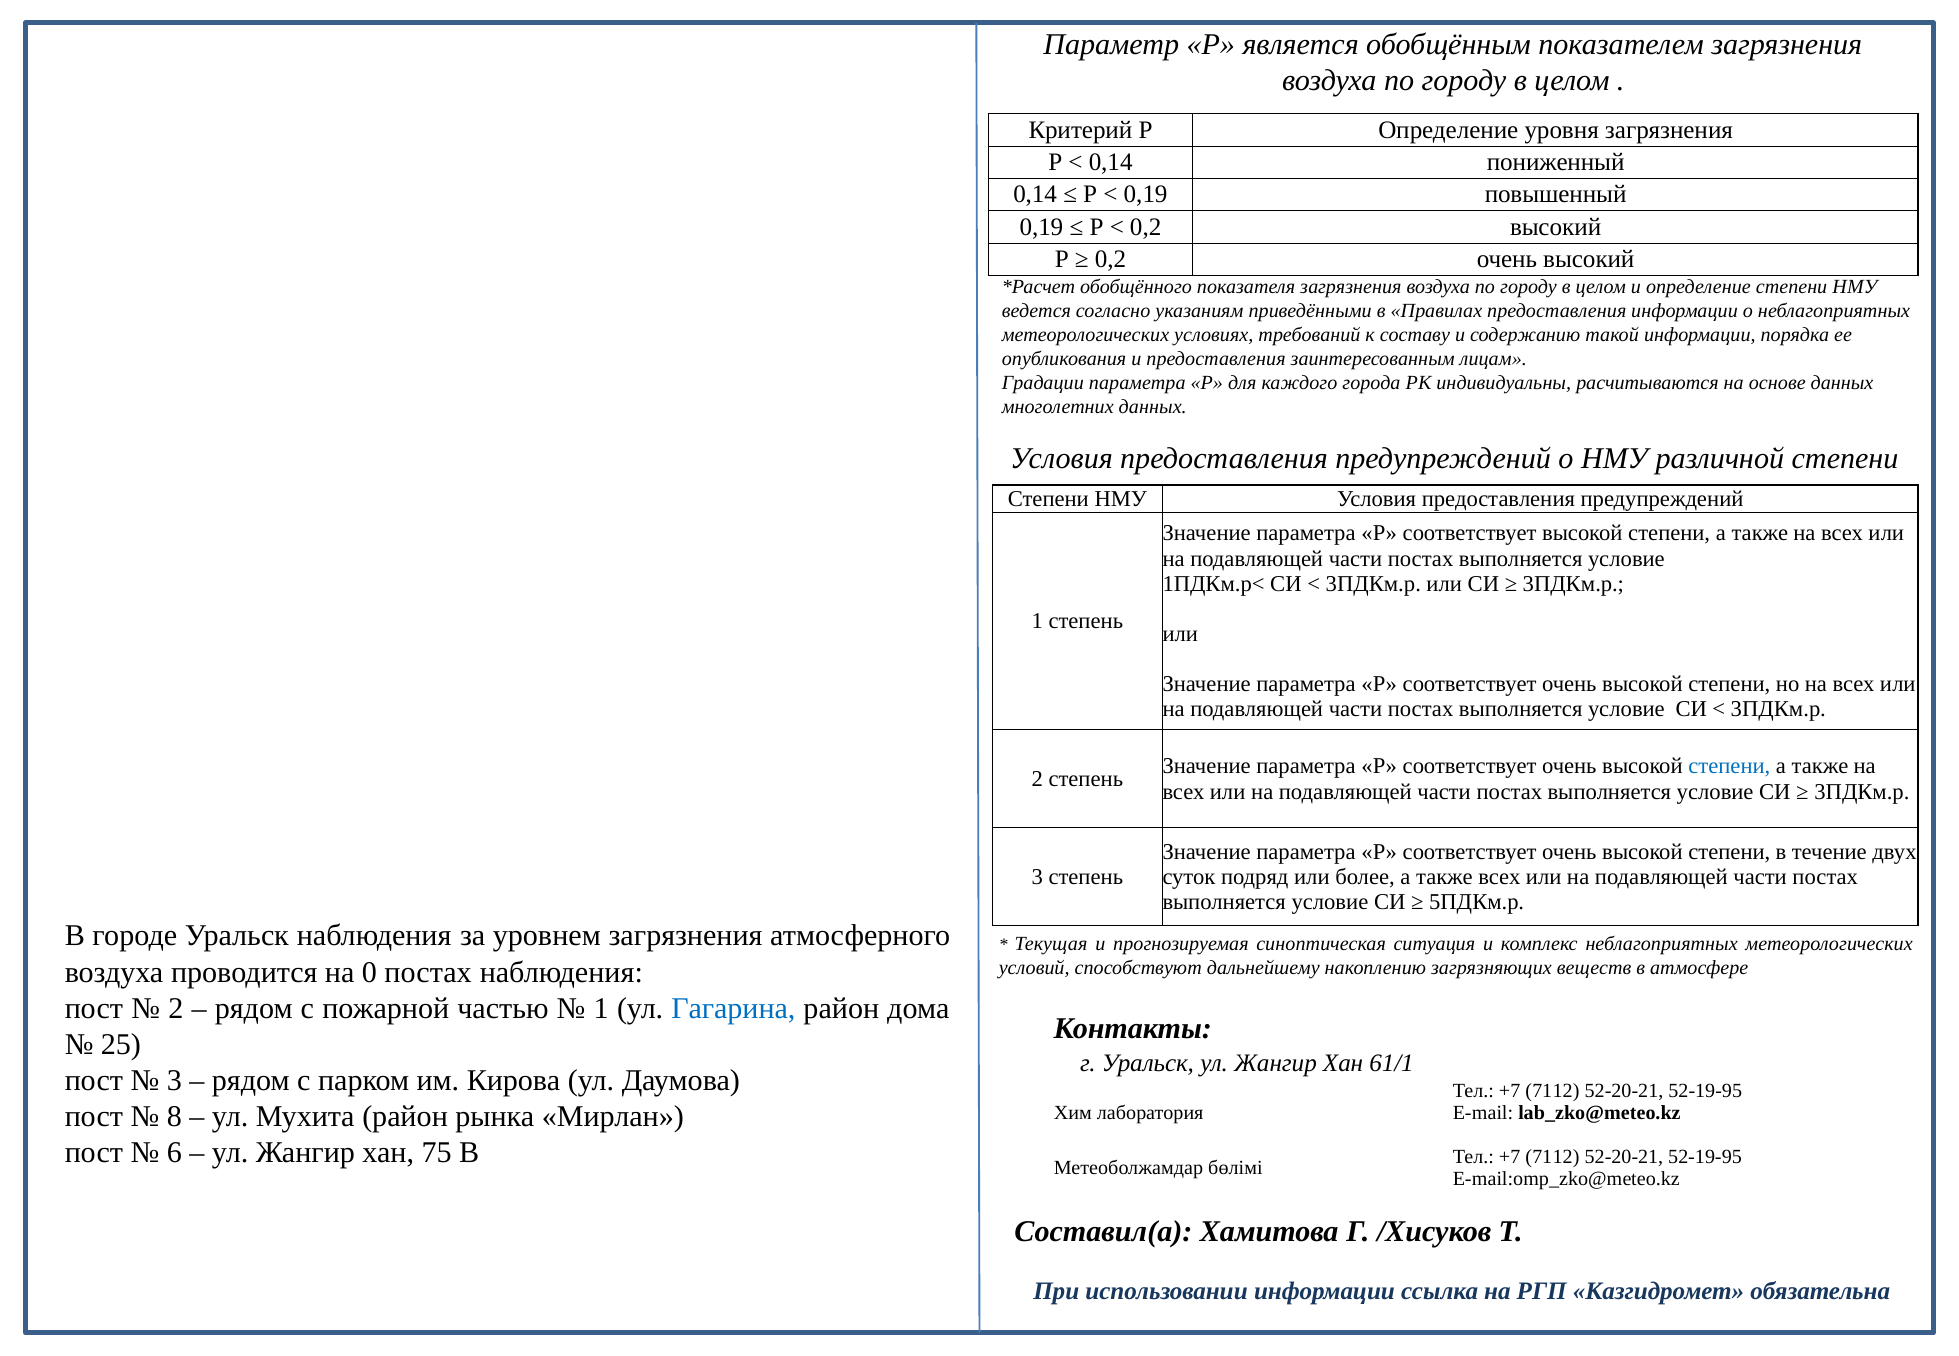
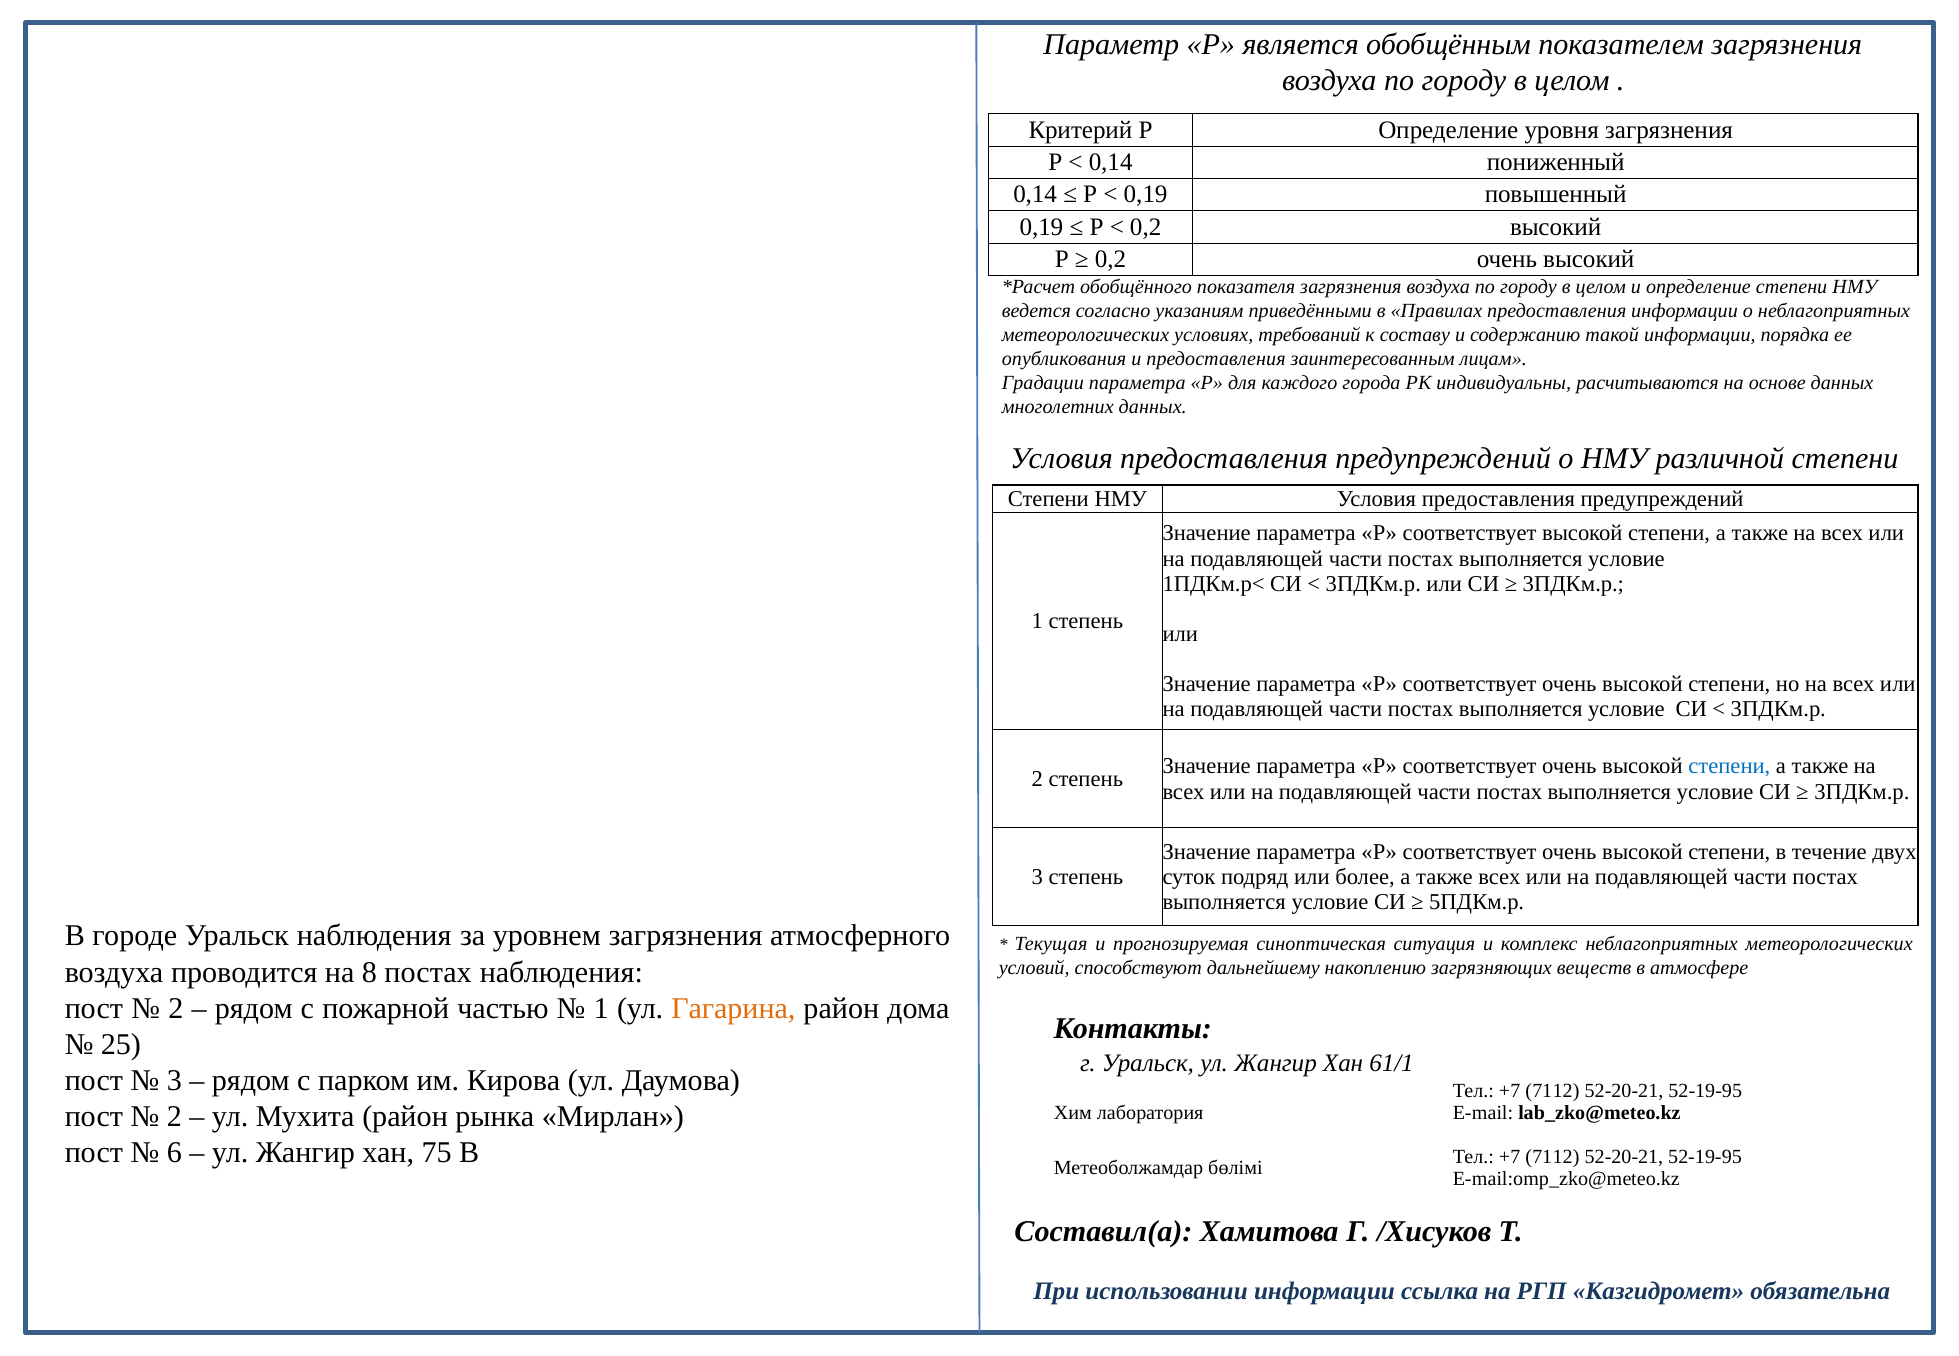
0: 0 -> 8 (369, 972)
Гагарина colour: blue -> orange (733, 1009)
8: 8 -> 2 (174, 1117)
